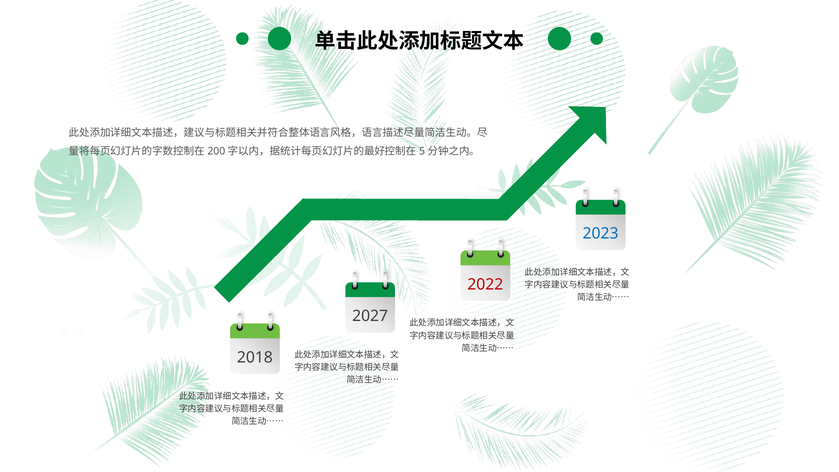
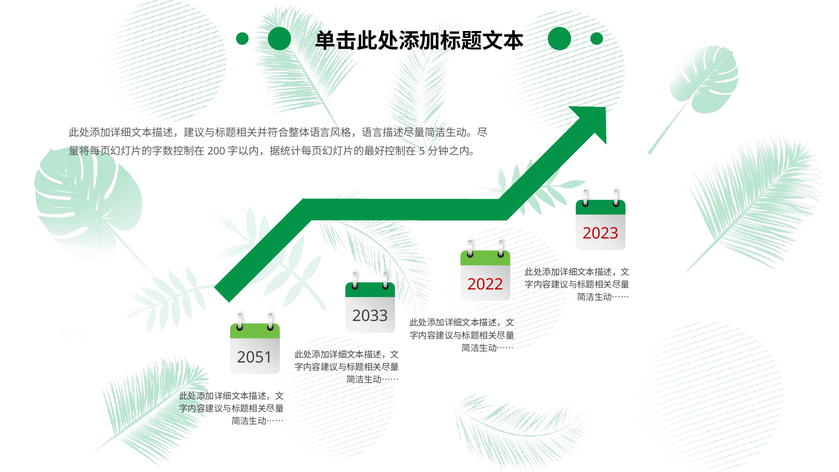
2023 colour: blue -> red (601, 234)
2027: 2027 -> 2033 (370, 316)
2018: 2018 -> 2051 (255, 357)
